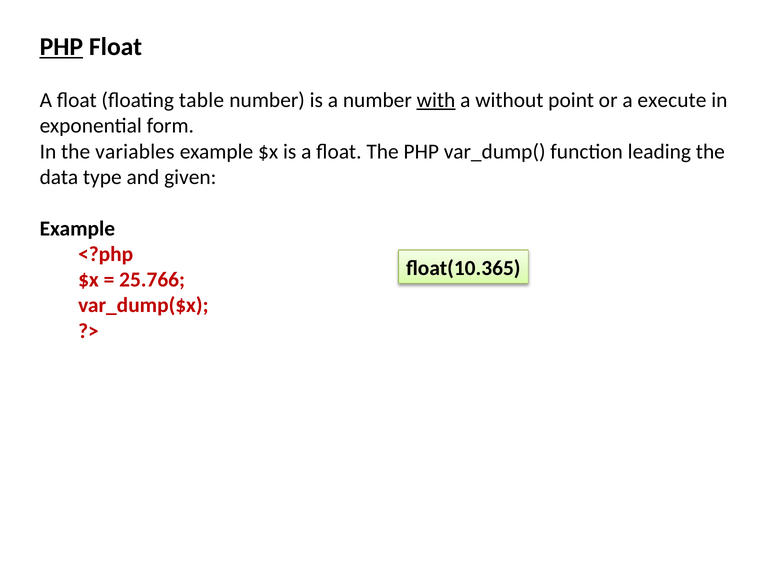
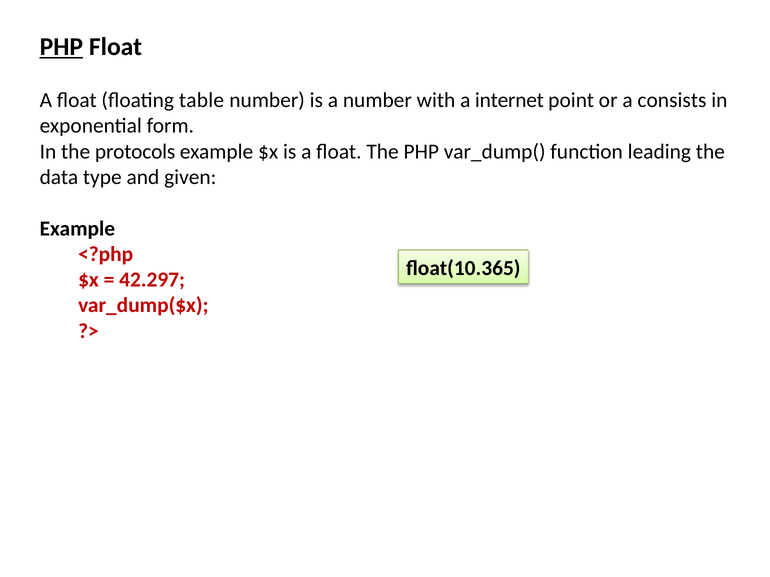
with underline: present -> none (436, 100)
without: without -> internet (509, 100)
execute: execute -> consists (672, 100)
variables: variables -> protocols (135, 152)
25.766: 25.766 -> 42.297 (152, 280)
